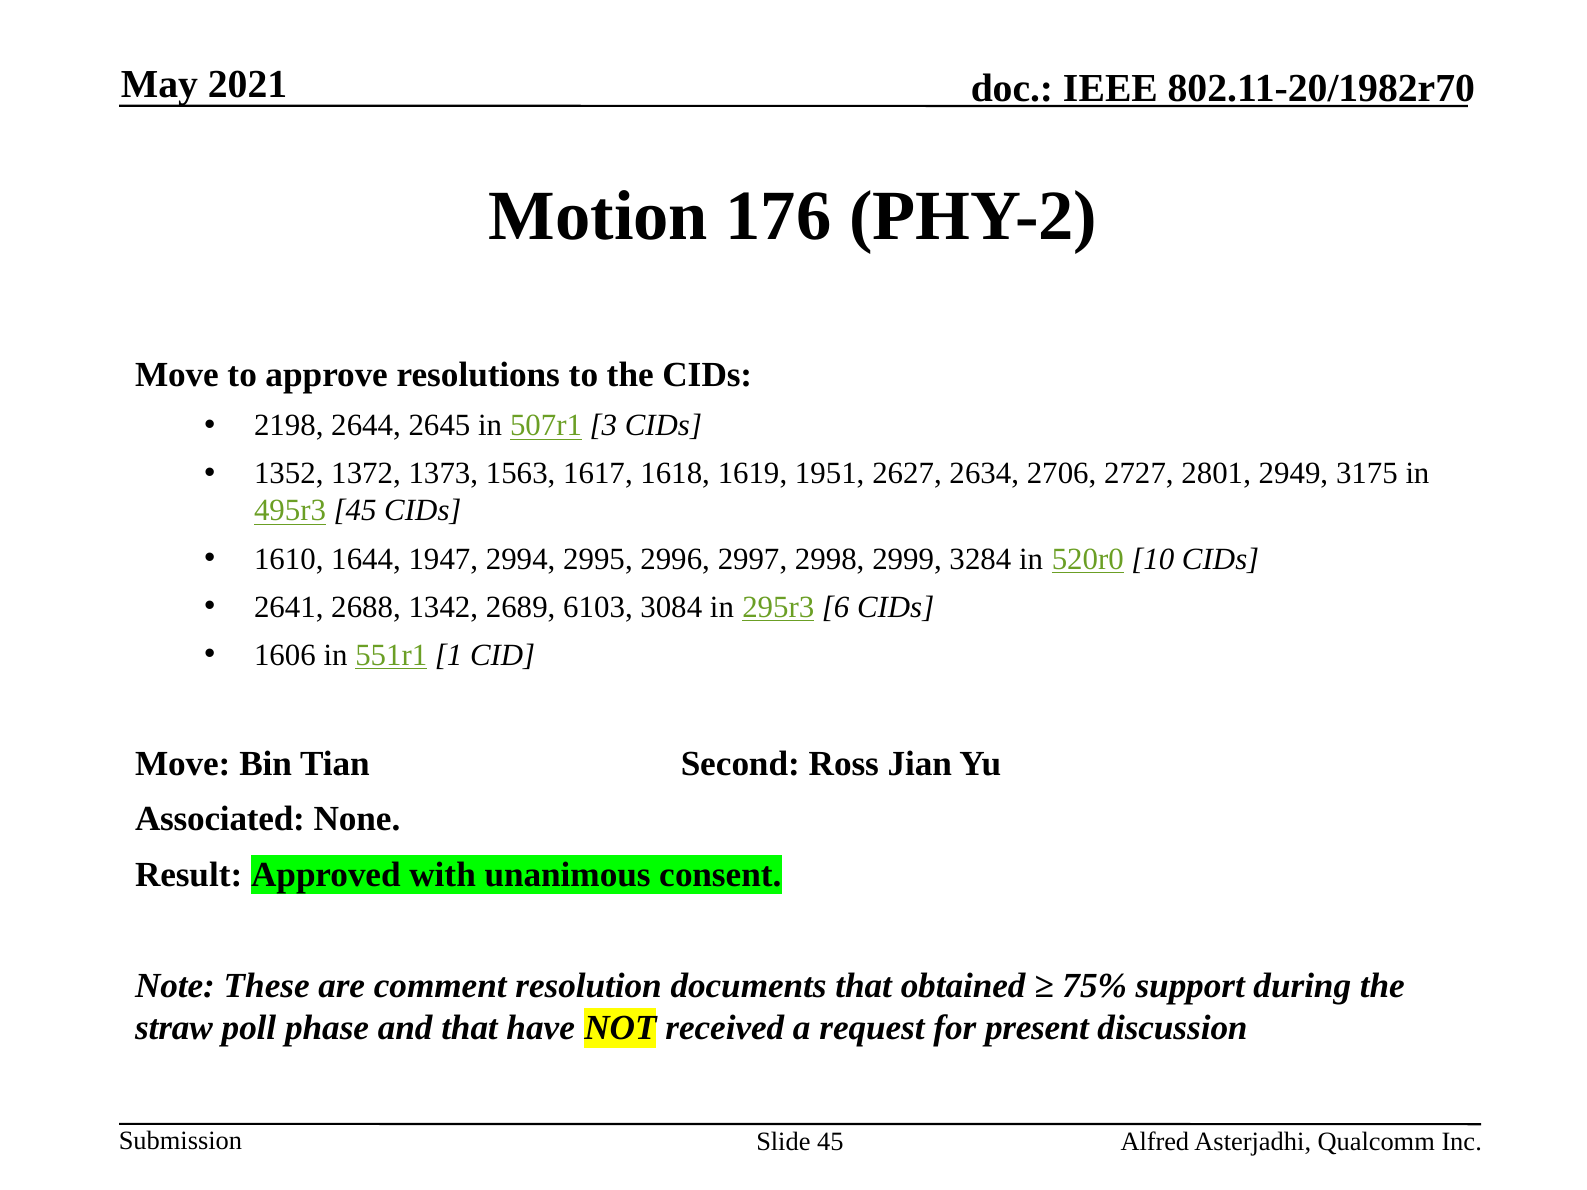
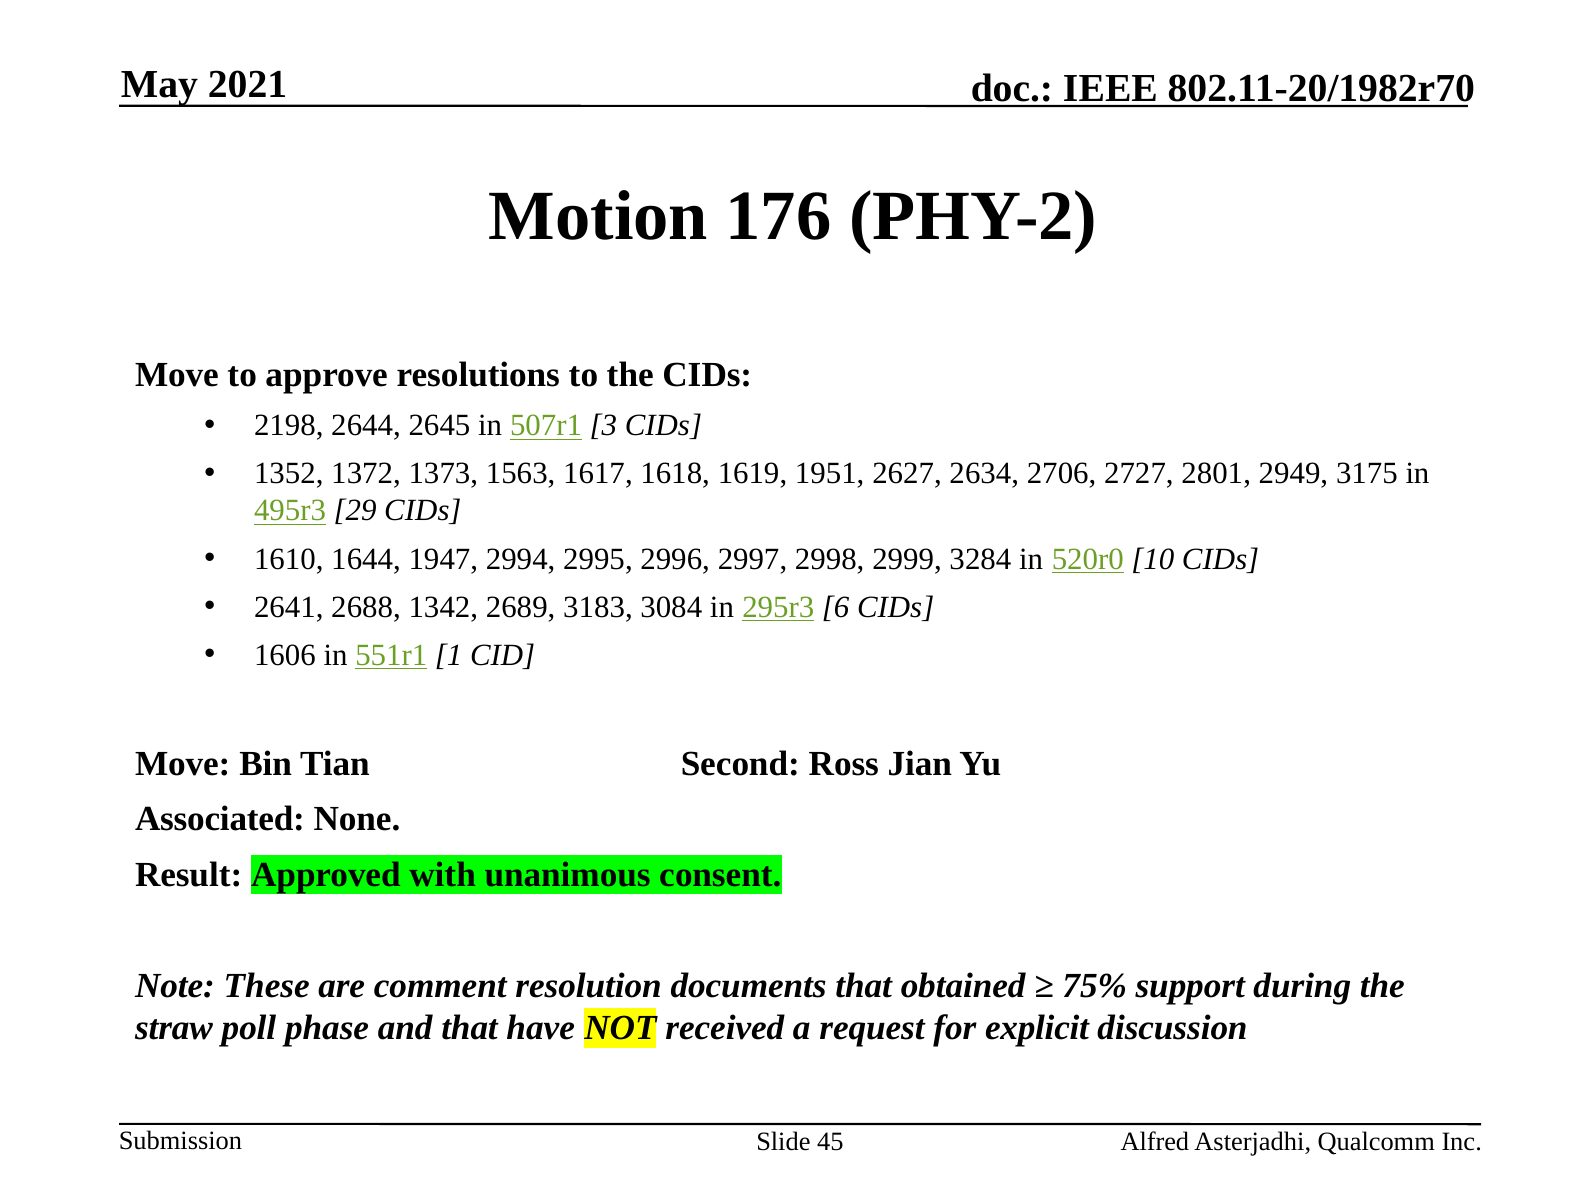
495r3 45: 45 -> 29 (355, 511)
6103: 6103 -> 3183 (598, 607)
present: present -> explicit (1037, 1028)
